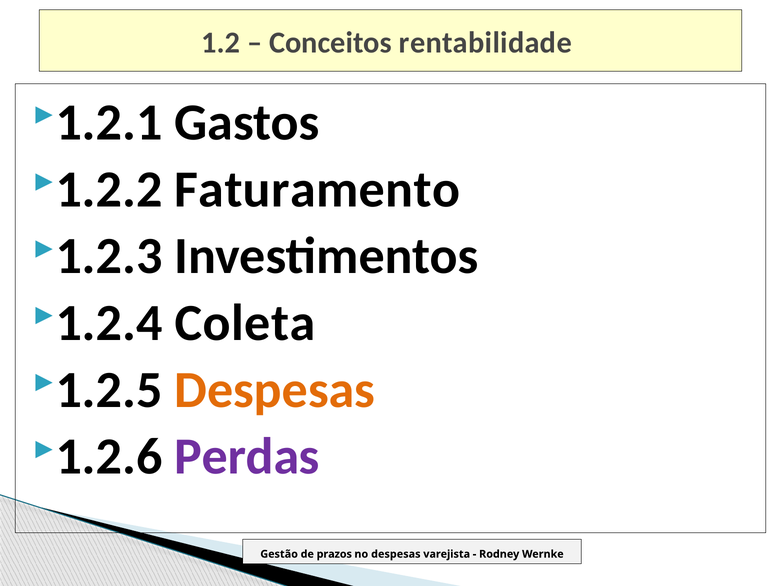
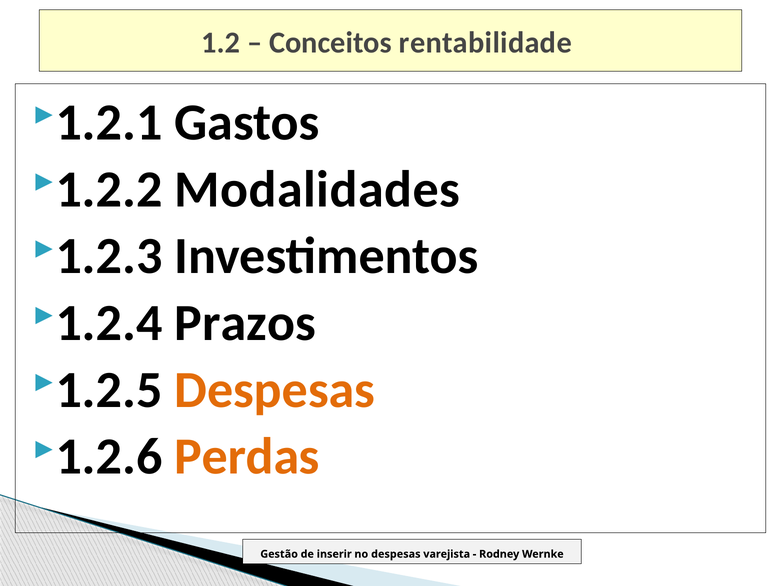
Faturamento: Faturamento -> Modalidades (317, 189)
Coleta: Coleta -> Prazos (245, 323)
Perdas colour: purple -> orange (247, 457)
prazos: prazos -> inserir (334, 554)
